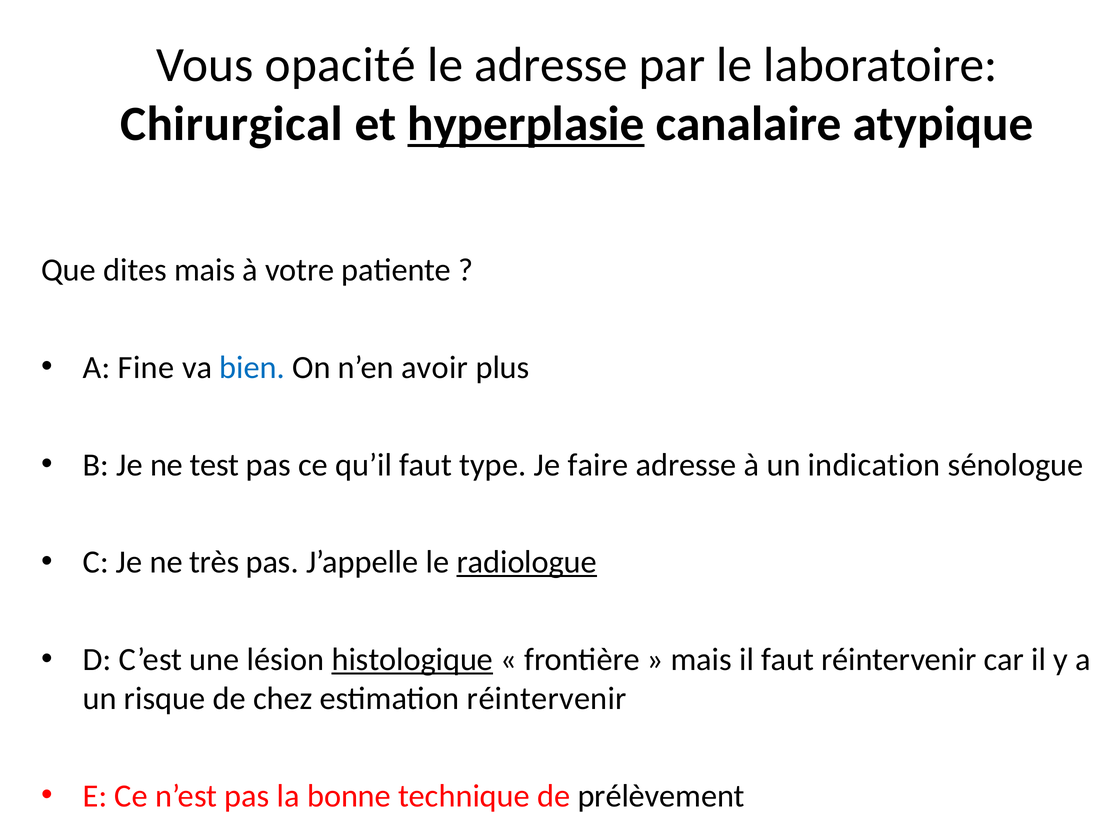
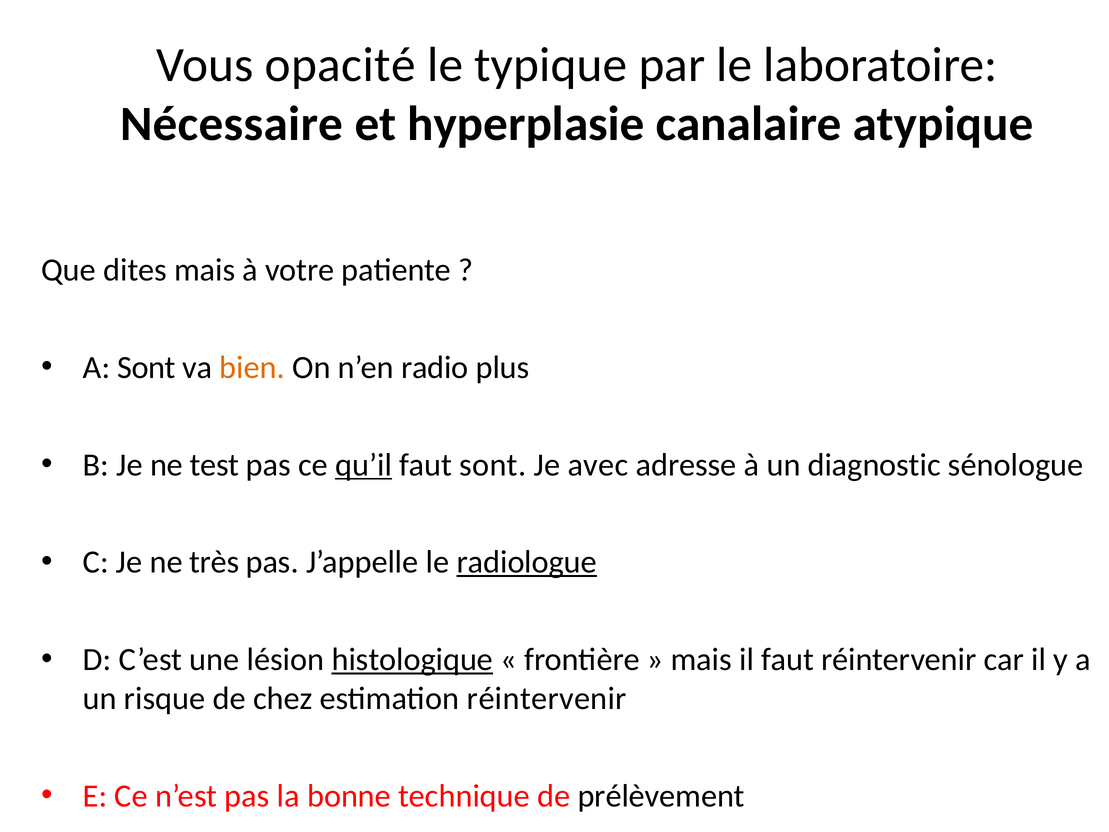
le adresse: adresse -> typique (551, 65)
Chirurgical: Chirurgical -> Nécessaire (232, 124)
hyperplasie underline: present -> none (526, 124)
A Fine: Fine -> Sont (146, 367)
bien colour: blue -> orange (252, 367)
avoir: avoir -> radio (435, 367)
qu’il underline: none -> present (364, 465)
faut type: type -> sont (493, 465)
faire: faire -> avec (598, 465)
indication: indication -> diagnostic (874, 465)
